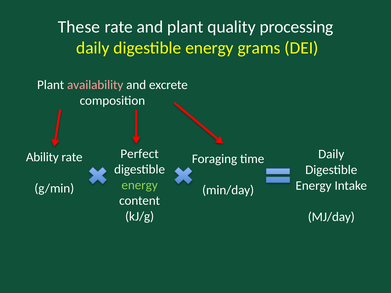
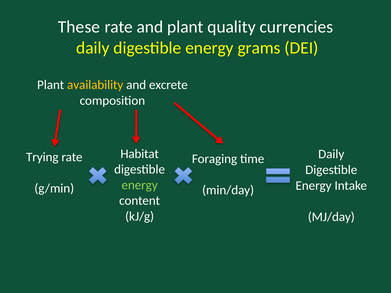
processing: processing -> currencies (296, 27)
availability colour: pink -> yellow (95, 85)
Perfect: Perfect -> Habitat (140, 154)
Ability: Ability -> Trying (42, 157)
